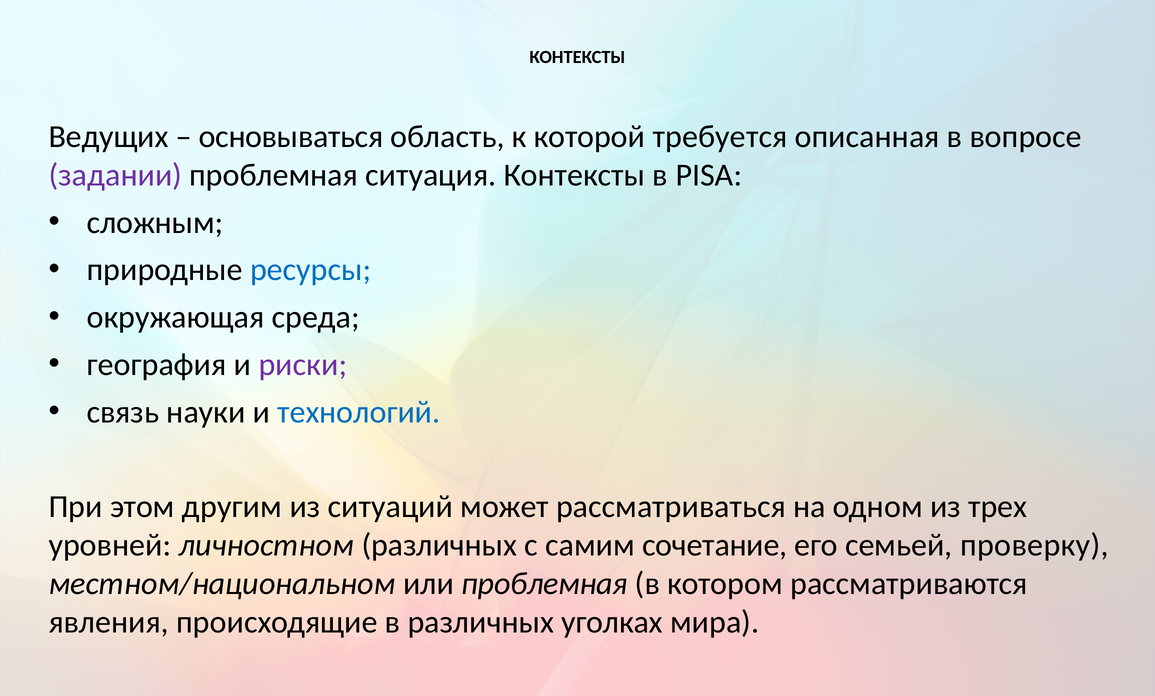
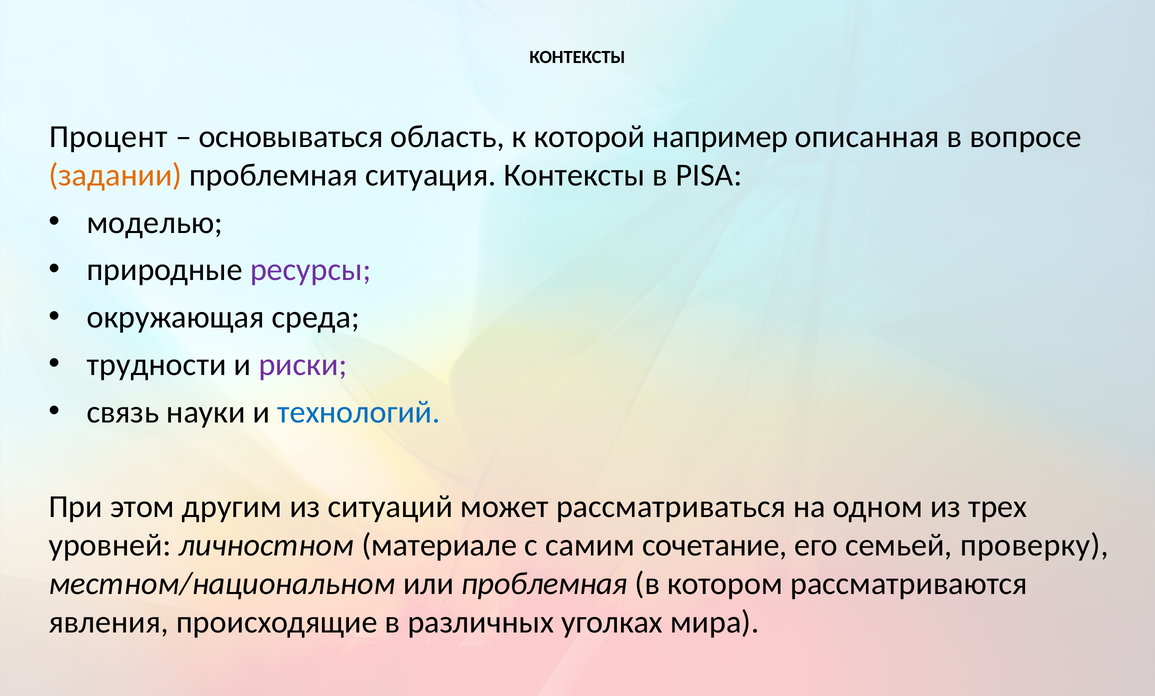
Ведущих: Ведущих -> Процент (108, 137)
требуется: требуется -> например (720, 137)
задании colour: purple -> orange (115, 175)
сложным: сложным -> моделью (155, 223)
ресурсы colour: blue -> purple (311, 270)
география: география -> трудности (157, 365)
личностном различных: различных -> материале (439, 546)
